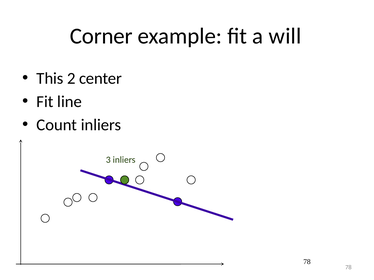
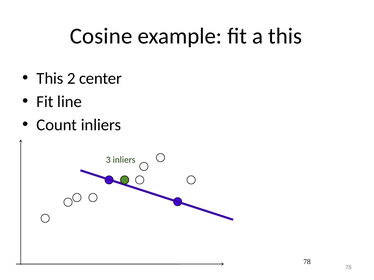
Corner: Corner -> Cosine (101, 36)
a will: will -> this (285, 36)
